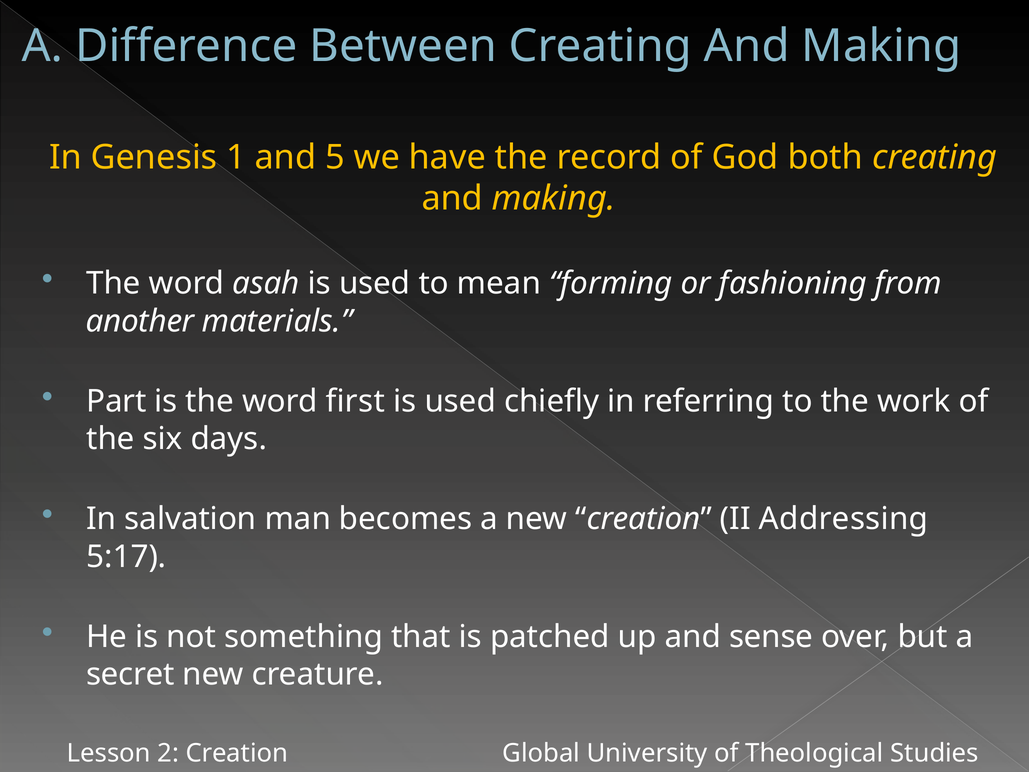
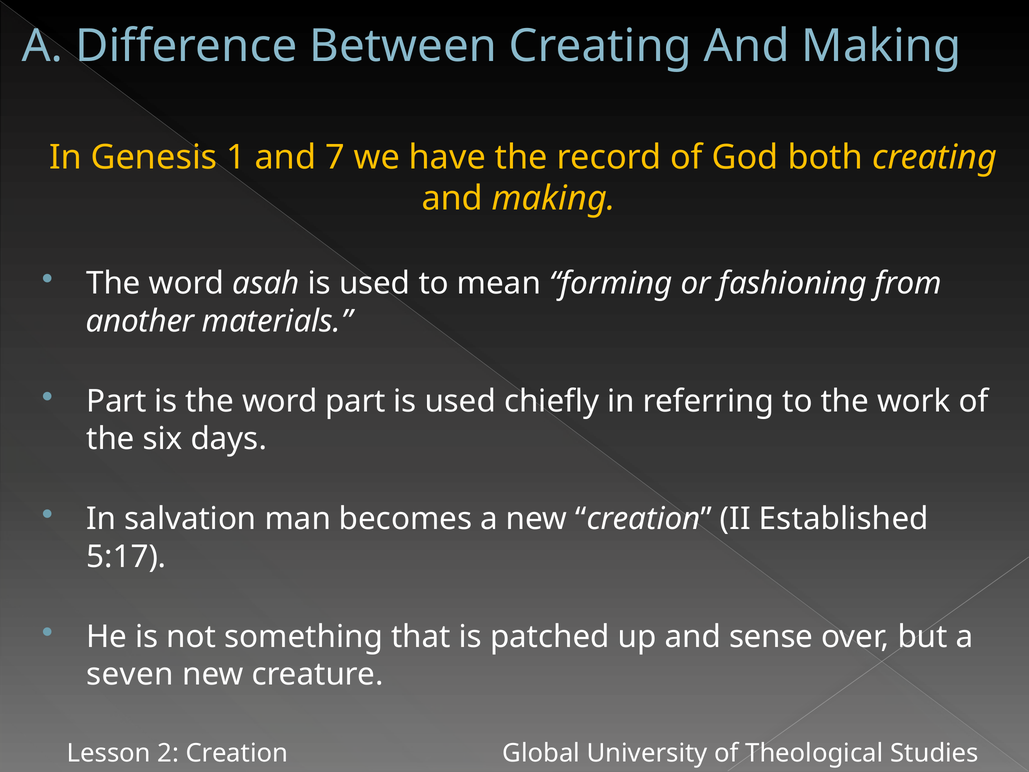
5: 5 -> 7 (335, 157)
word first: first -> part (356, 401)
Addressing: Addressing -> Established (844, 519)
secret: secret -> seven (130, 674)
